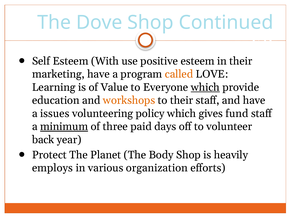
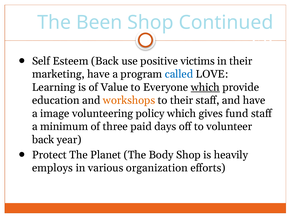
Dove: Dove -> Been (99, 22)
Esteem With: With -> Back (105, 61)
positive esteem: esteem -> victims (198, 61)
called colour: orange -> blue (179, 74)
issues: issues -> image (55, 114)
minimum underline: present -> none (64, 127)
